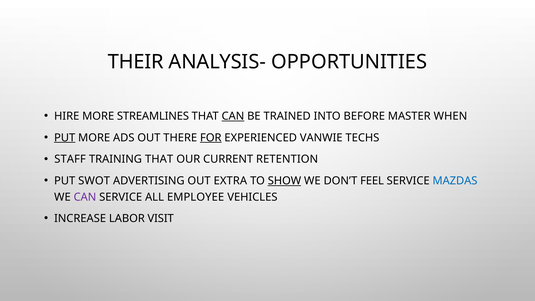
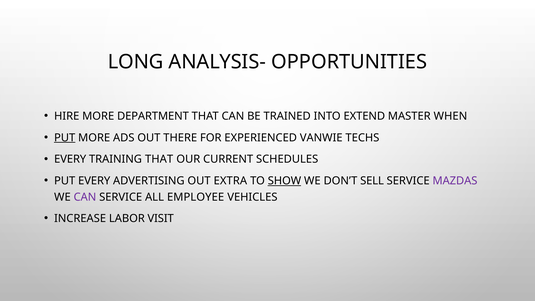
THEIR: THEIR -> LONG (136, 62)
STREAMLINES: STREAMLINES -> DEPARTMENT (153, 116)
CAN underline: present -> none (233, 116)
BEFORE: BEFORE -> EXTEND (364, 116)
FOR underline: present -> none (211, 138)
STAFF: STAFF -> EVERY (70, 159)
RETENTION: RETENTION -> SCHEDULES (287, 159)
PUT SWOT: SWOT -> EVERY (94, 181)
FEEL: FEEL -> SELL (372, 181)
MAZDAS colour: blue -> purple (455, 181)
